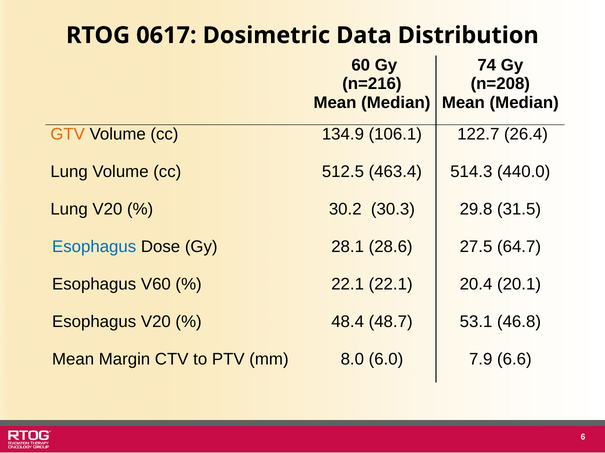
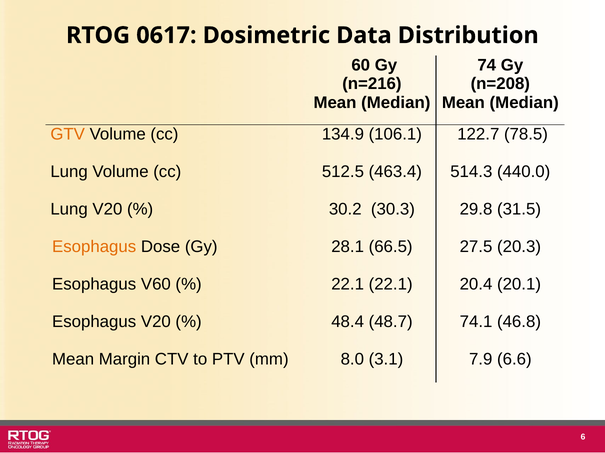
26.4: 26.4 -> 78.5 (526, 135)
Esophagus colour: blue -> orange (94, 247)
28.6: 28.6 -> 66.5 (391, 247)
64.7: 64.7 -> 20.3 (519, 247)
53.1: 53.1 -> 74.1 (476, 322)
6.0: 6.0 -> 3.1 (386, 360)
